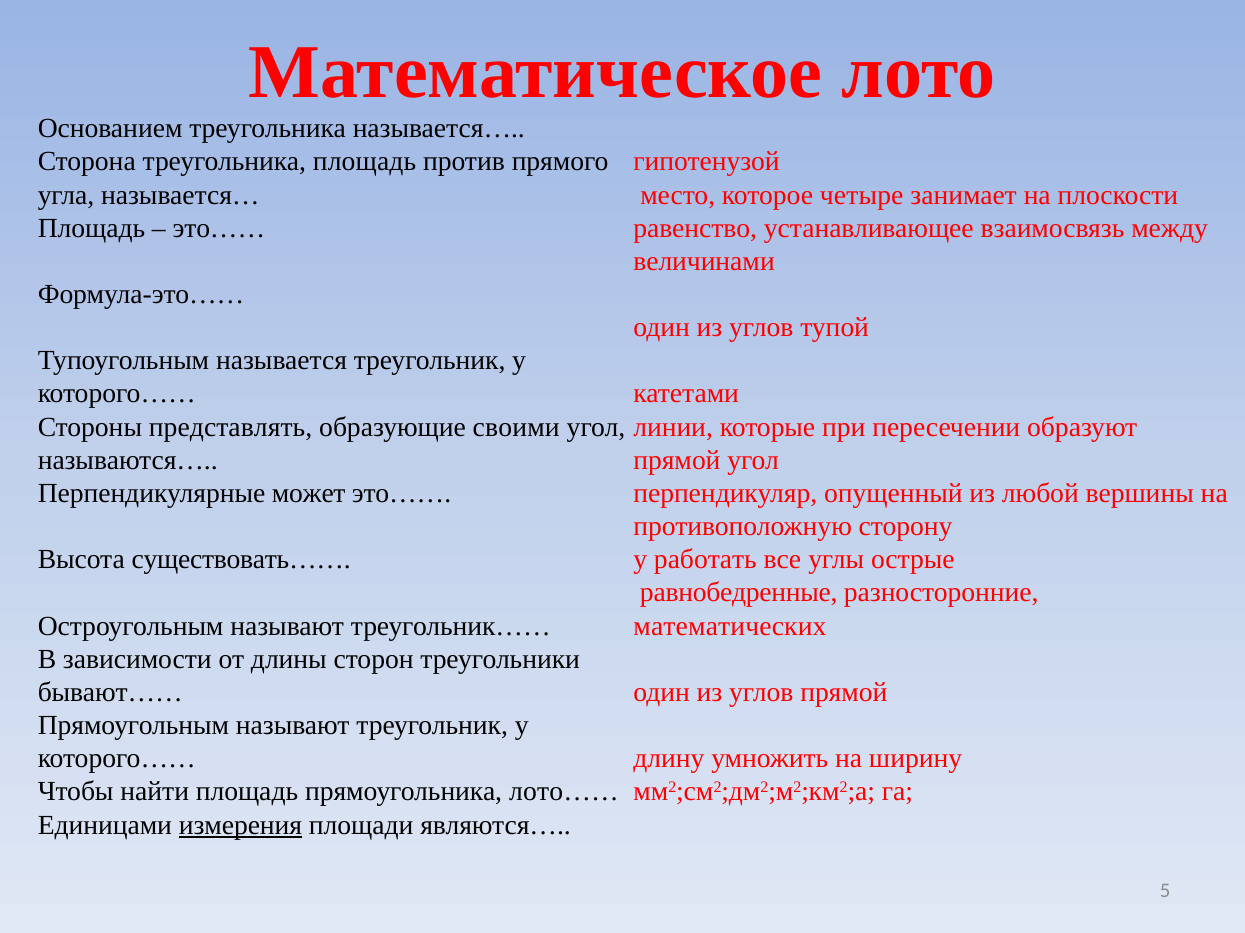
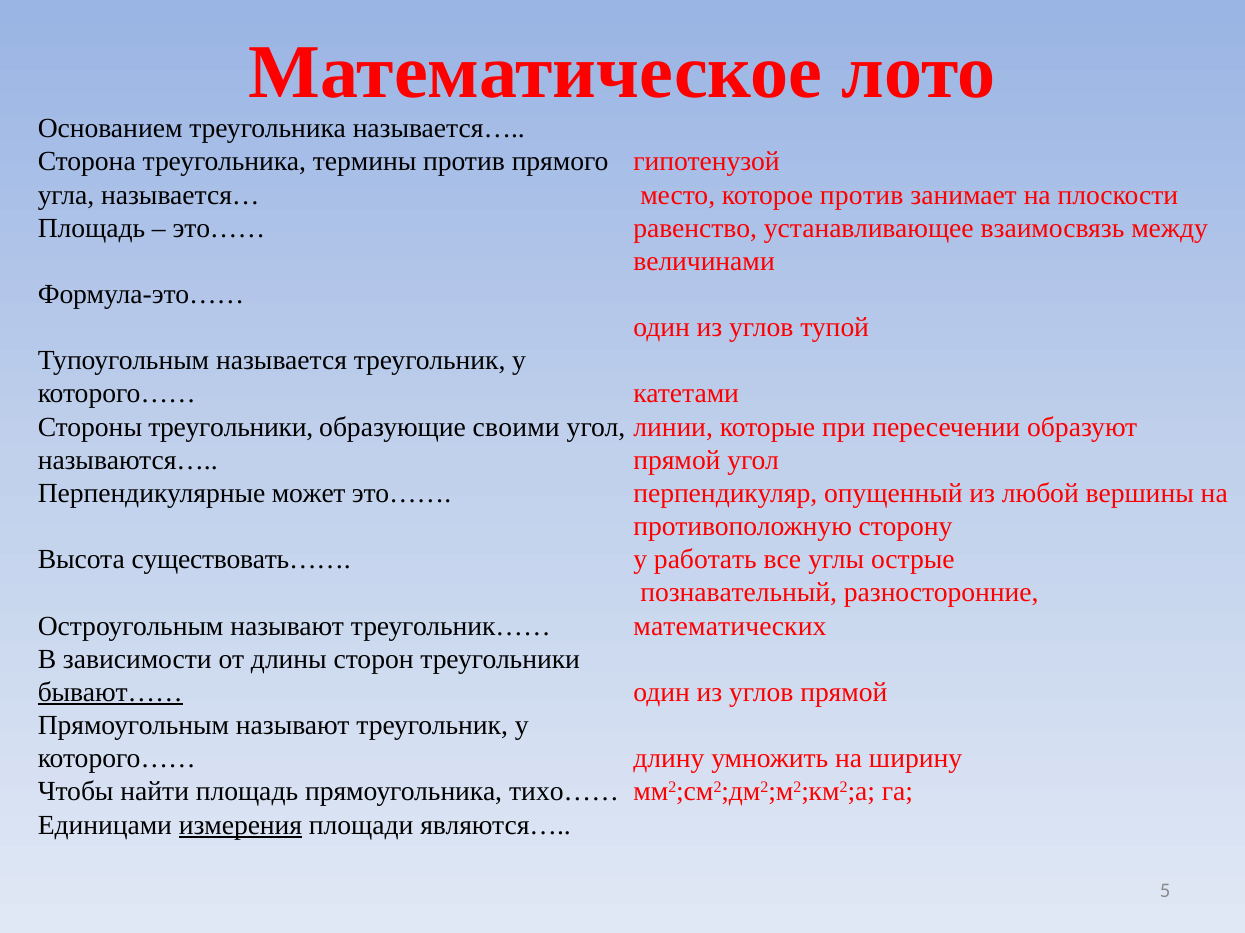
треугольника площадь: площадь -> термины (365, 162)
которое четыре: четыре -> против (862, 195)
Стороны представлять: представлять -> треугольники (231, 427)
равнобедренные: равнобедренные -> познавательный (739, 593)
бывают…… underline: none -> present (110, 693)
лото……: лото…… -> тихо…… (564, 792)
